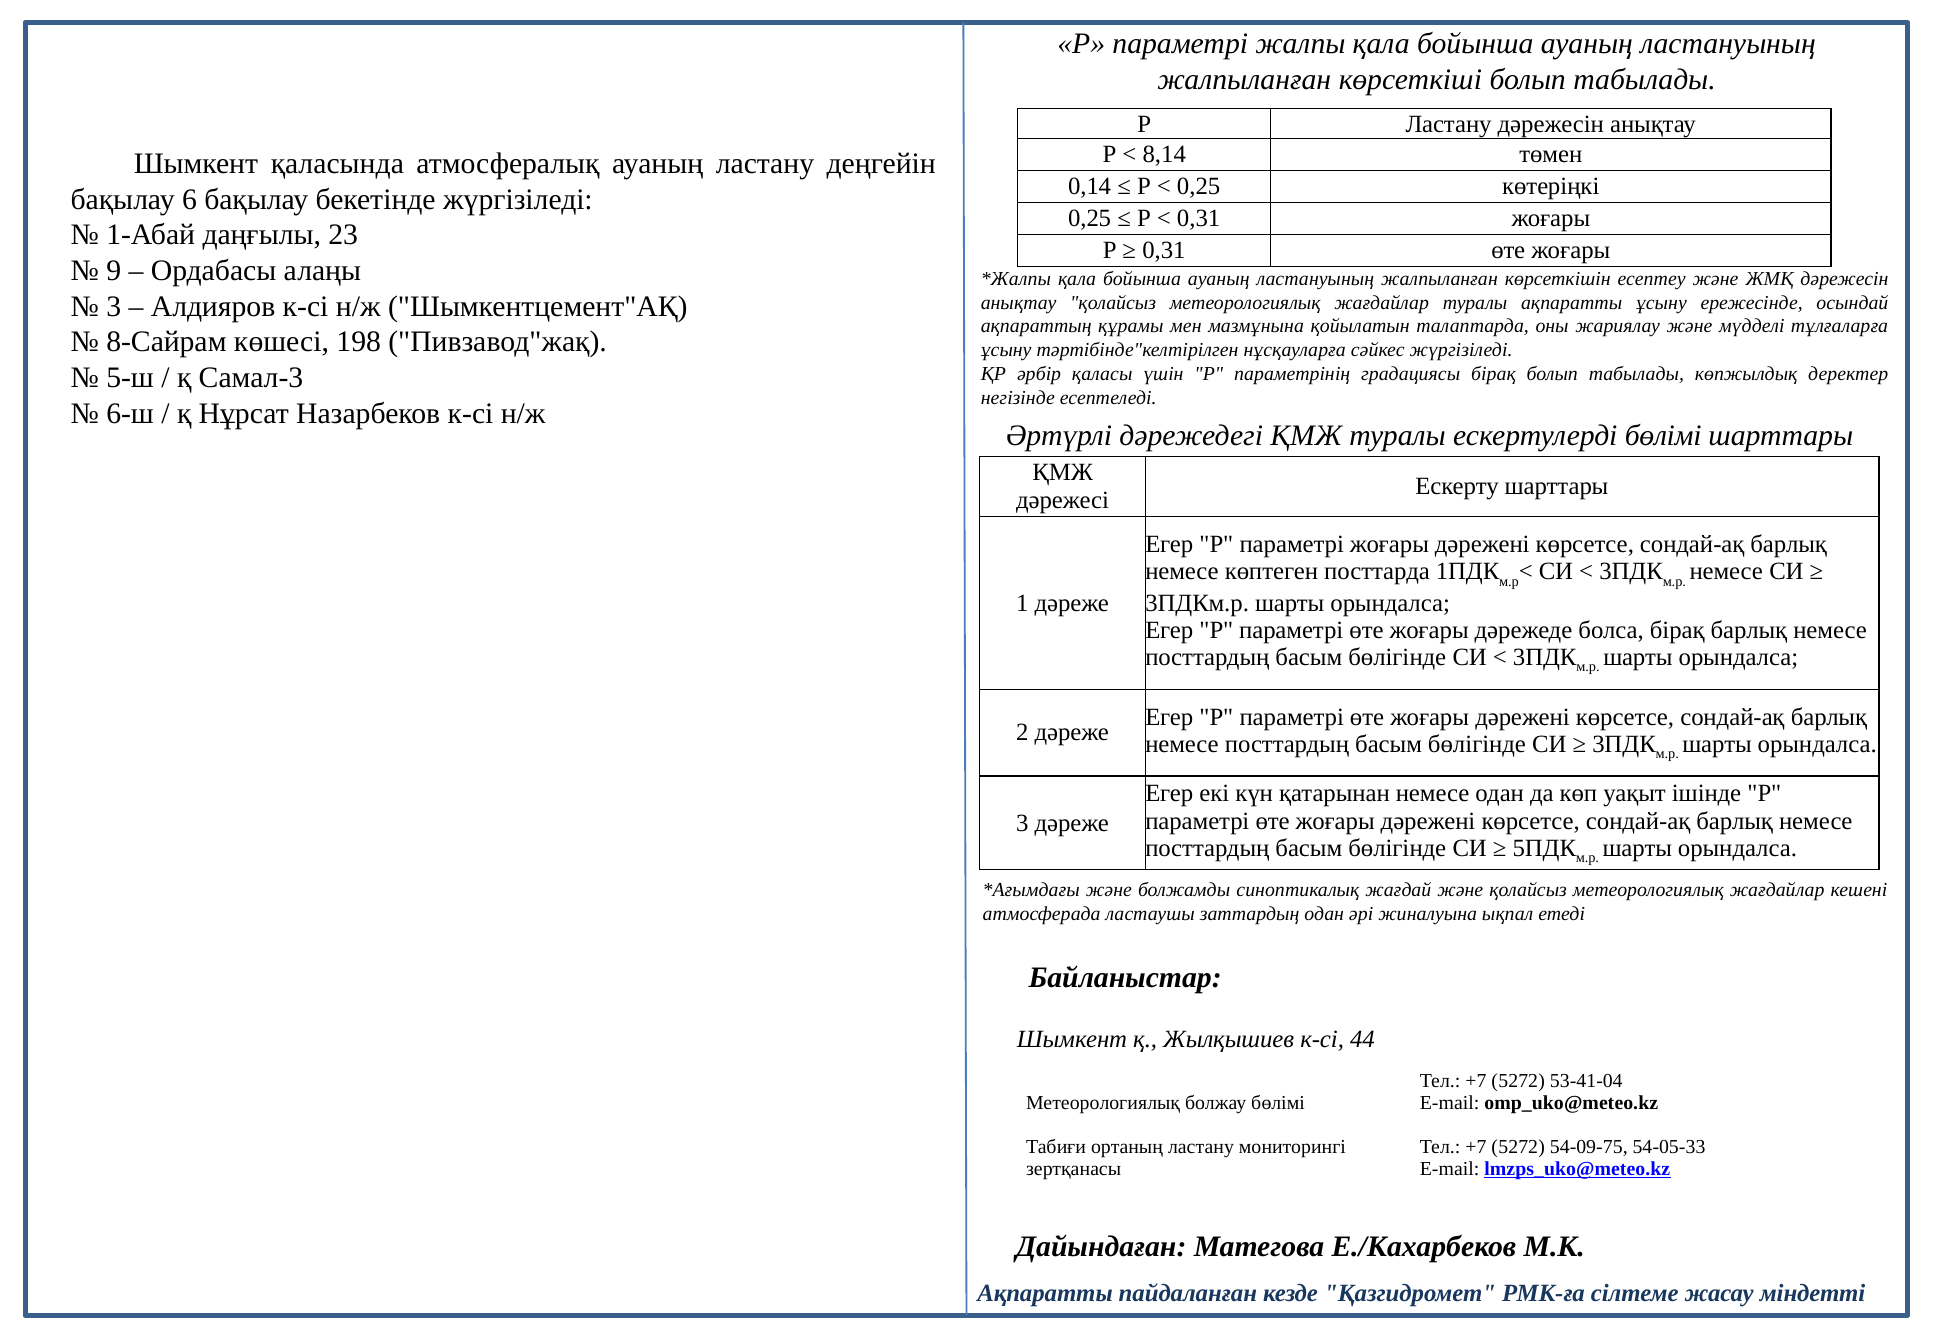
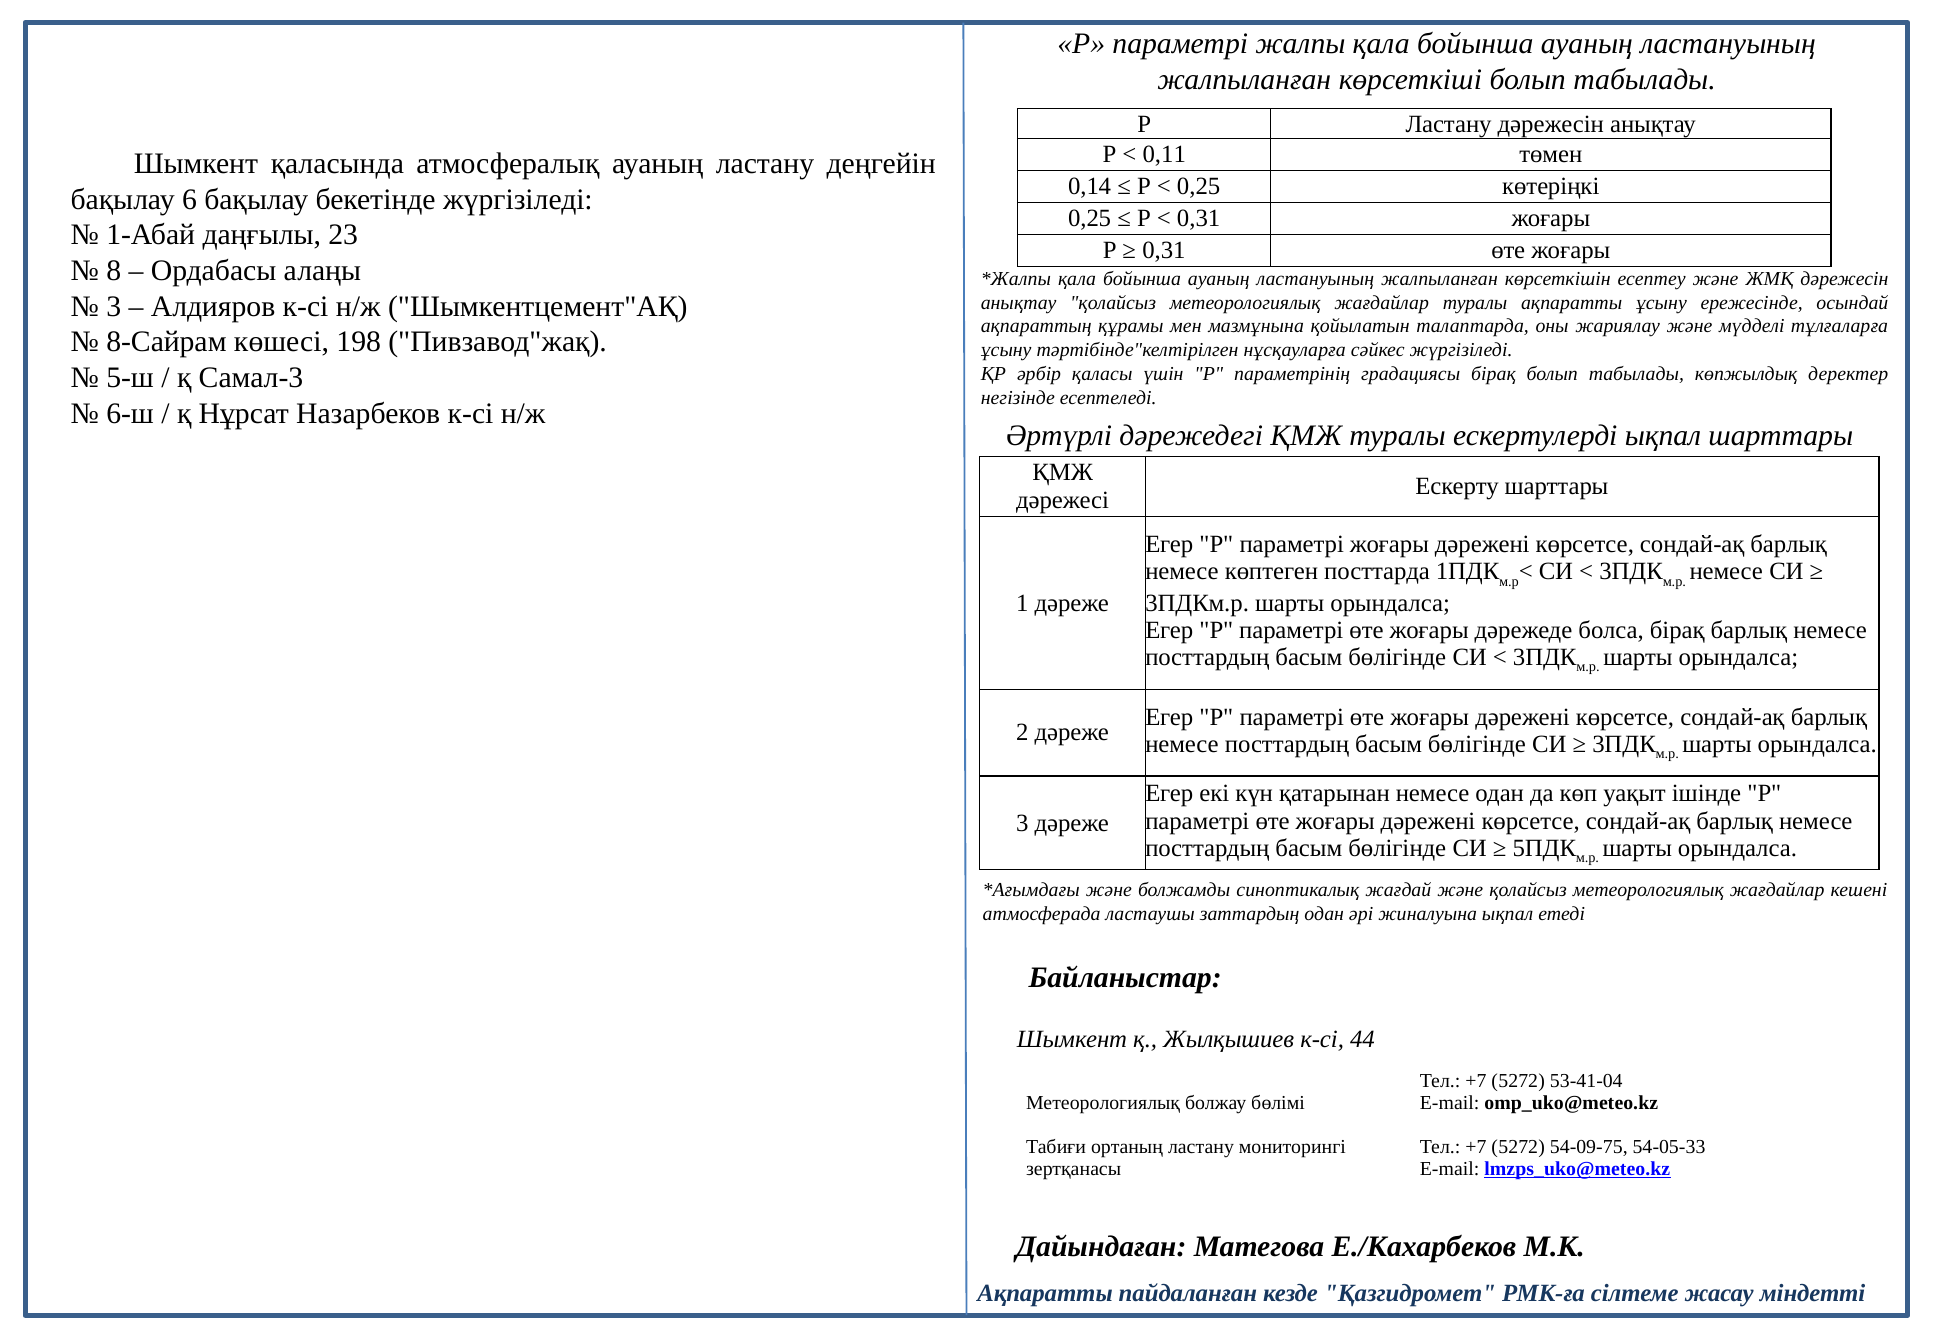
8,14: 8,14 -> 0,11 (1164, 154)
9: 9 -> 8 (114, 271)
ескертулерді бөлімі: бөлімі -> ықпал (1663, 436)
